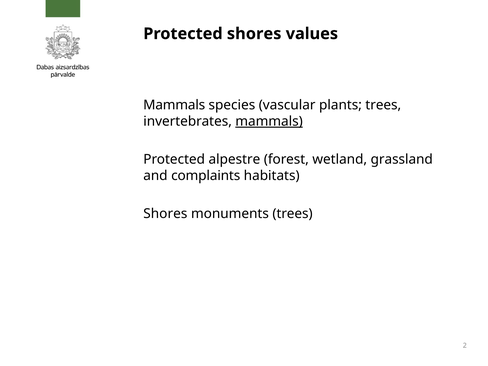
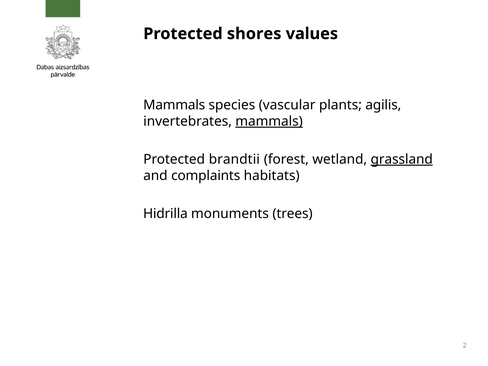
plants trees: trees -> agilis (383, 105)
alpestre: alpestre -> brandtii (234, 159)
grassland underline: none -> present (402, 159)
Shores: Shores -> Hidrilla (165, 214)
